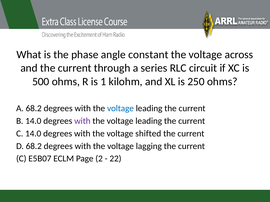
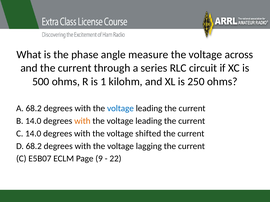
constant: constant -> measure (148, 55)
with colour: purple -> orange (82, 121)
2: 2 -> 9 (99, 159)
